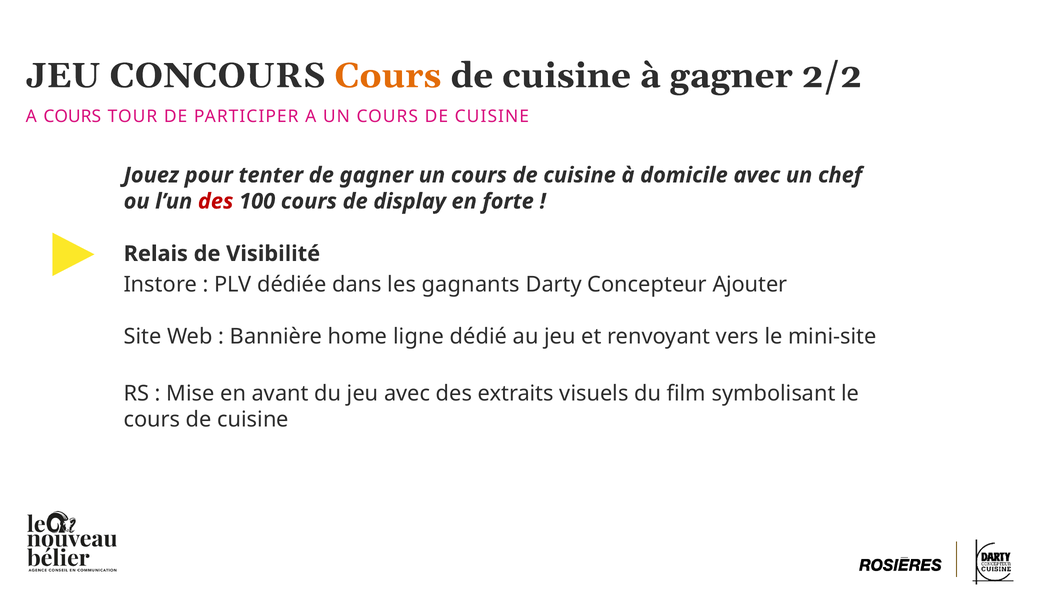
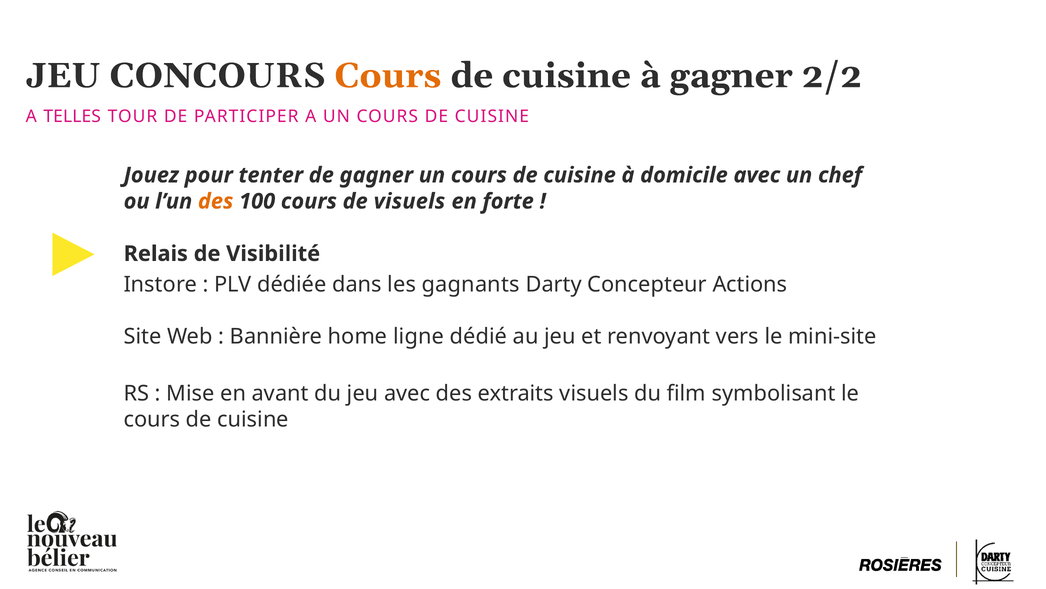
A COURS: COURS -> TELLES (72, 117)
des colour: red -> orange (216, 201)
de display: display -> visuels (409, 201)
Ajouter: Ajouter -> Actions (750, 284)
